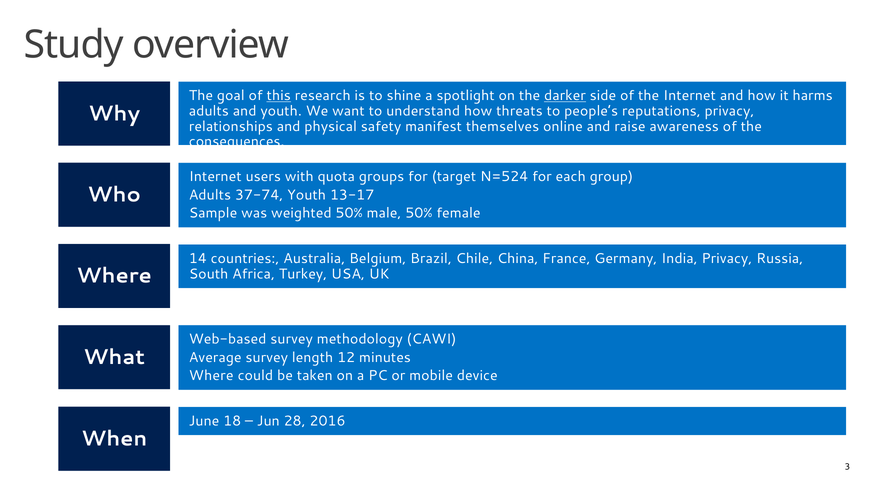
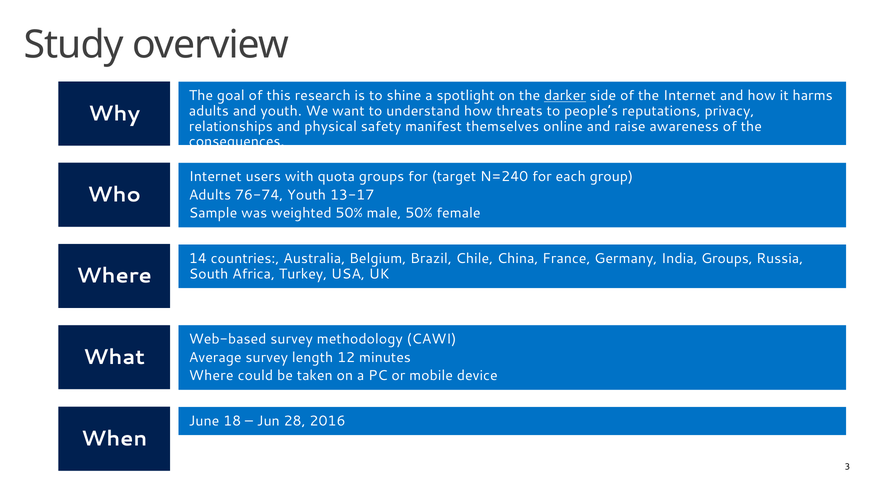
this underline: present -> none (279, 96)
N=524: N=524 -> N=240 (504, 177)
37-74: 37-74 -> 76-74 (259, 195)
India Privacy: Privacy -> Groups (727, 259)
